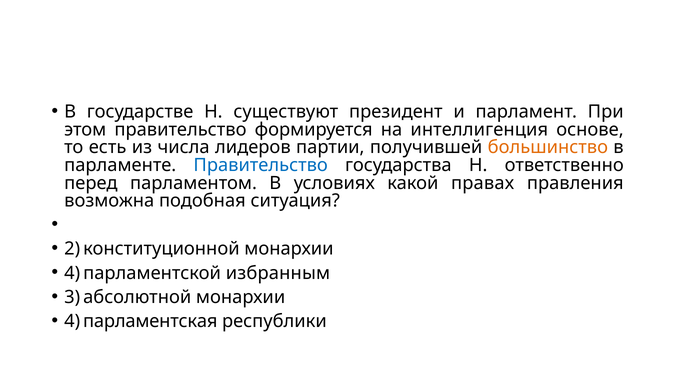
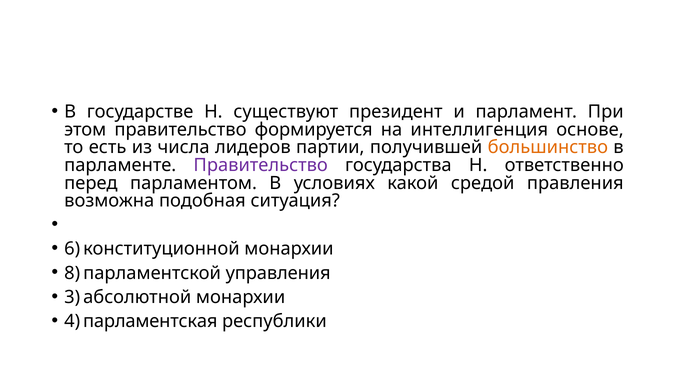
Правительство colour: blue -> purple (261, 165)
правах: правах -> средой (483, 183)
2: 2 -> 6 (72, 249)
4: 4 -> 8 (72, 273)
избранным: избранным -> управления (278, 273)
